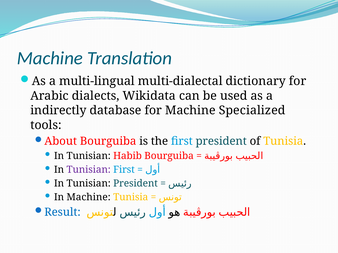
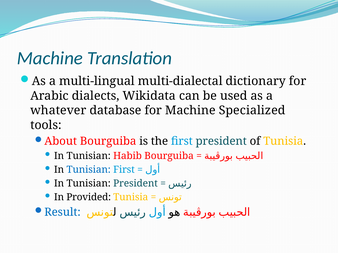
indirectly: indirectly -> whatever (58, 111)
Tunisian colour: purple -> blue (89, 170)
In Machine: Machine -> Provided (89, 197)
